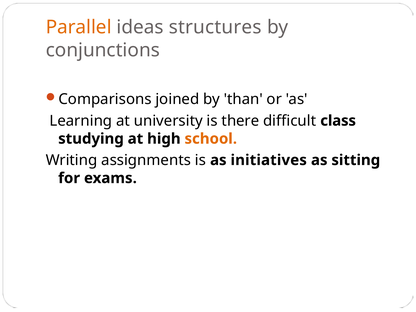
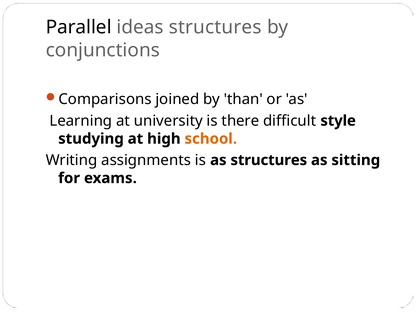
Parallel colour: orange -> black (79, 27)
class: class -> style (338, 121)
as initiatives: initiatives -> structures (269, 160)
